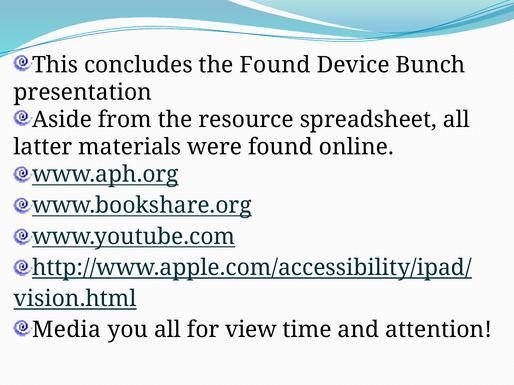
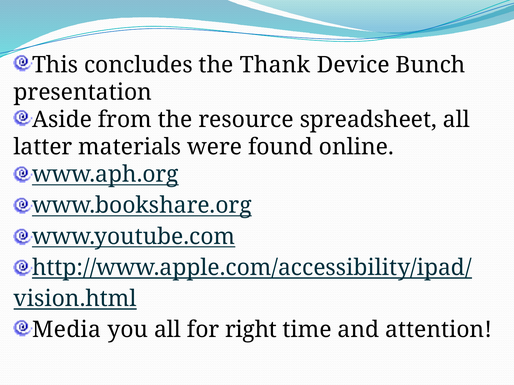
the Found: Found -> Thank (275, 65)
view: view -> right (251, 330)
